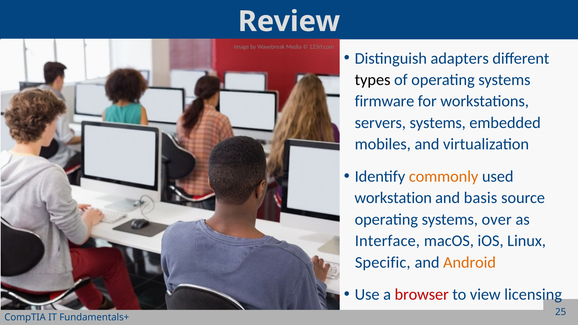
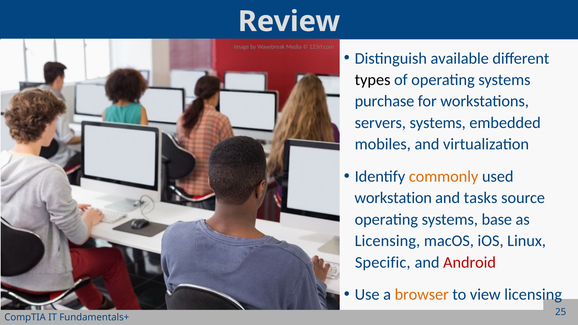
adapters: adapters -> available (460, 58)
firmware: firmware -> purchase (384, 101)
basis: basis -> tasks (481, 198)
over: over -> base (497, 219)
Interface: Interface -> Licensing (387, 241)
Android colour: orange -> red (470, 262)
browser colour: red -> orange (422, 295)
